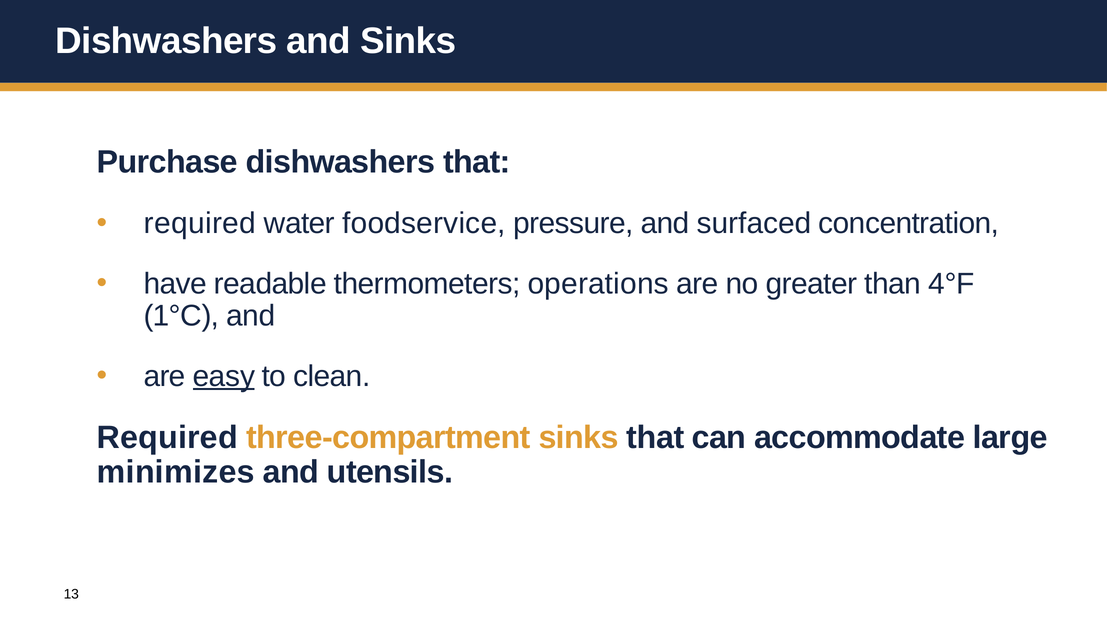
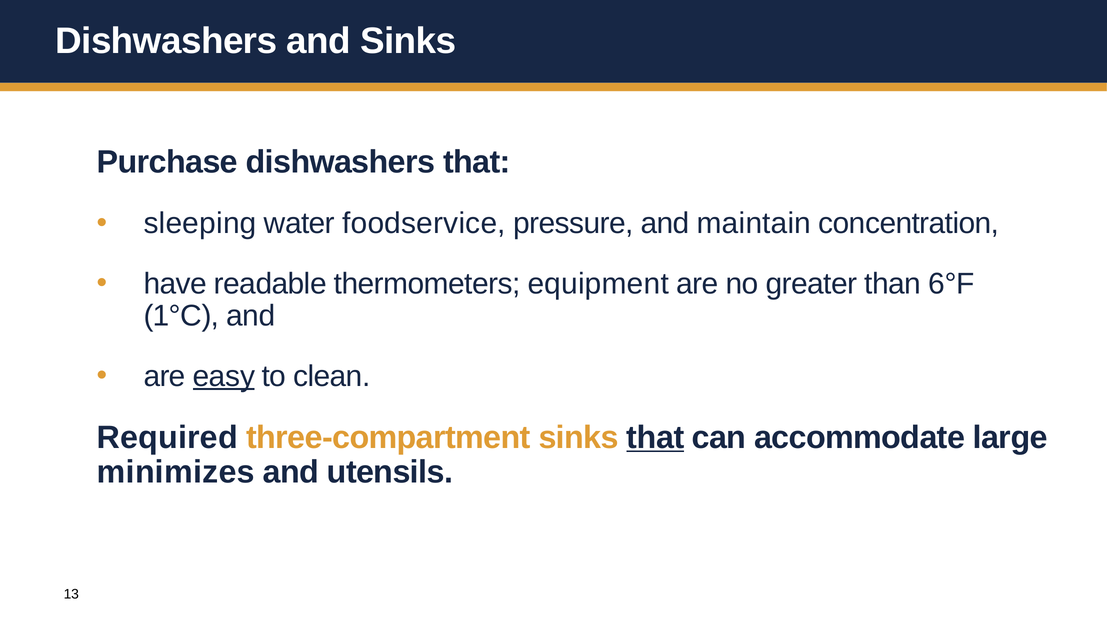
required: required -> sleeping (200, 224)
surfaced: surfaced -> maintain (754, 224)
operations: operations -> equipment (598, 284)
4°F: 4°F -> 6°F (951, 284)
that underline: none -> present (656, 438)
